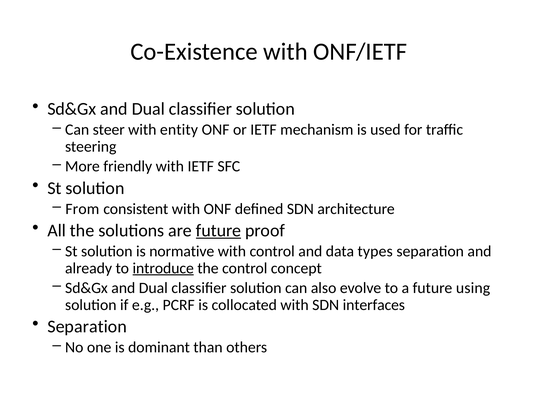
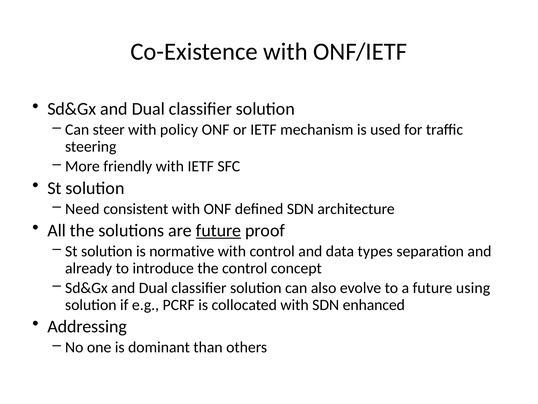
entity: entity -> policy (179, 130)
From: From -> Need (82, 209)
introduce underline: present -> none (163, 268)
interfaces: interfaces -> enhanced (374, 305)
Separation: Separation -> Addressing (87, 326)
